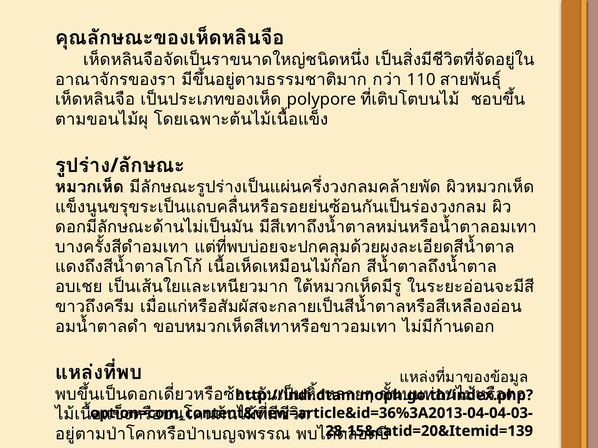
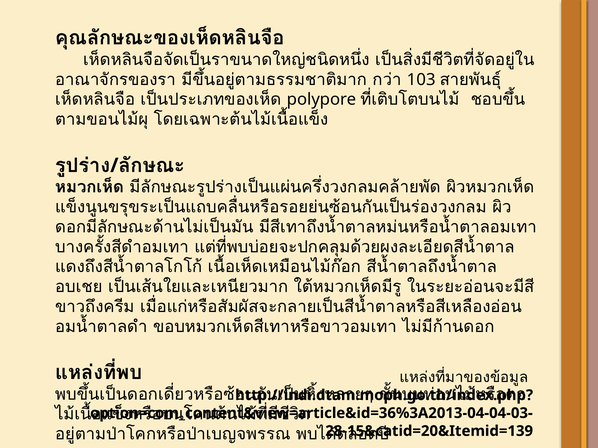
110: 110 -> 103 (421, 80)
